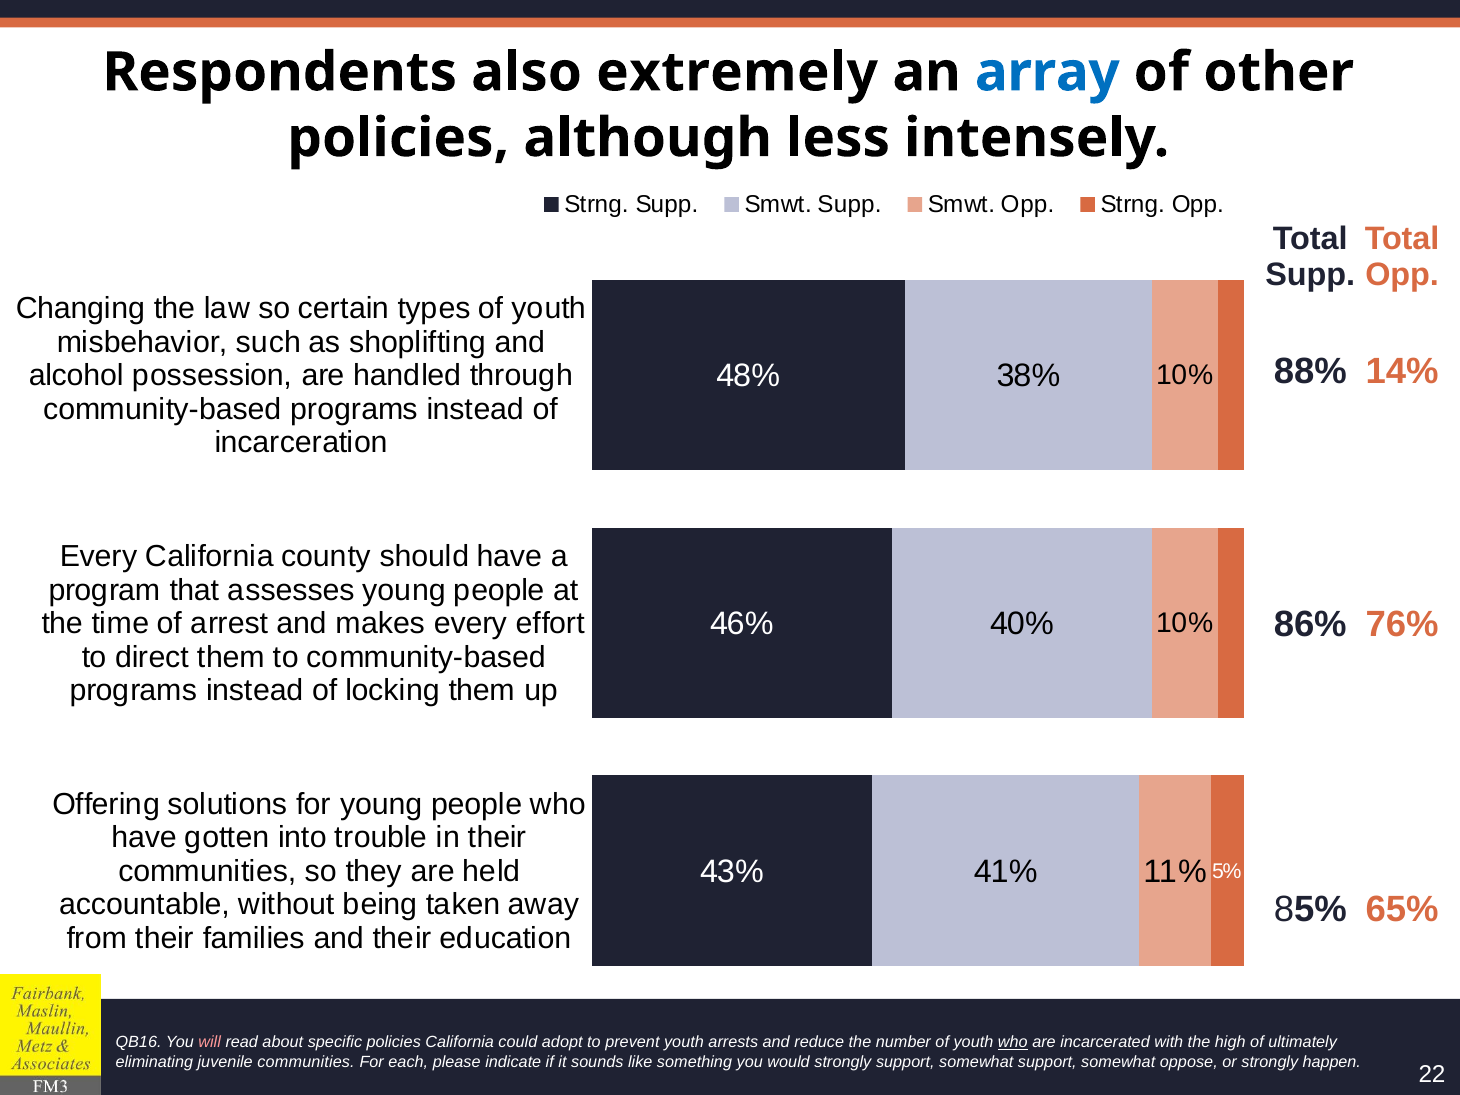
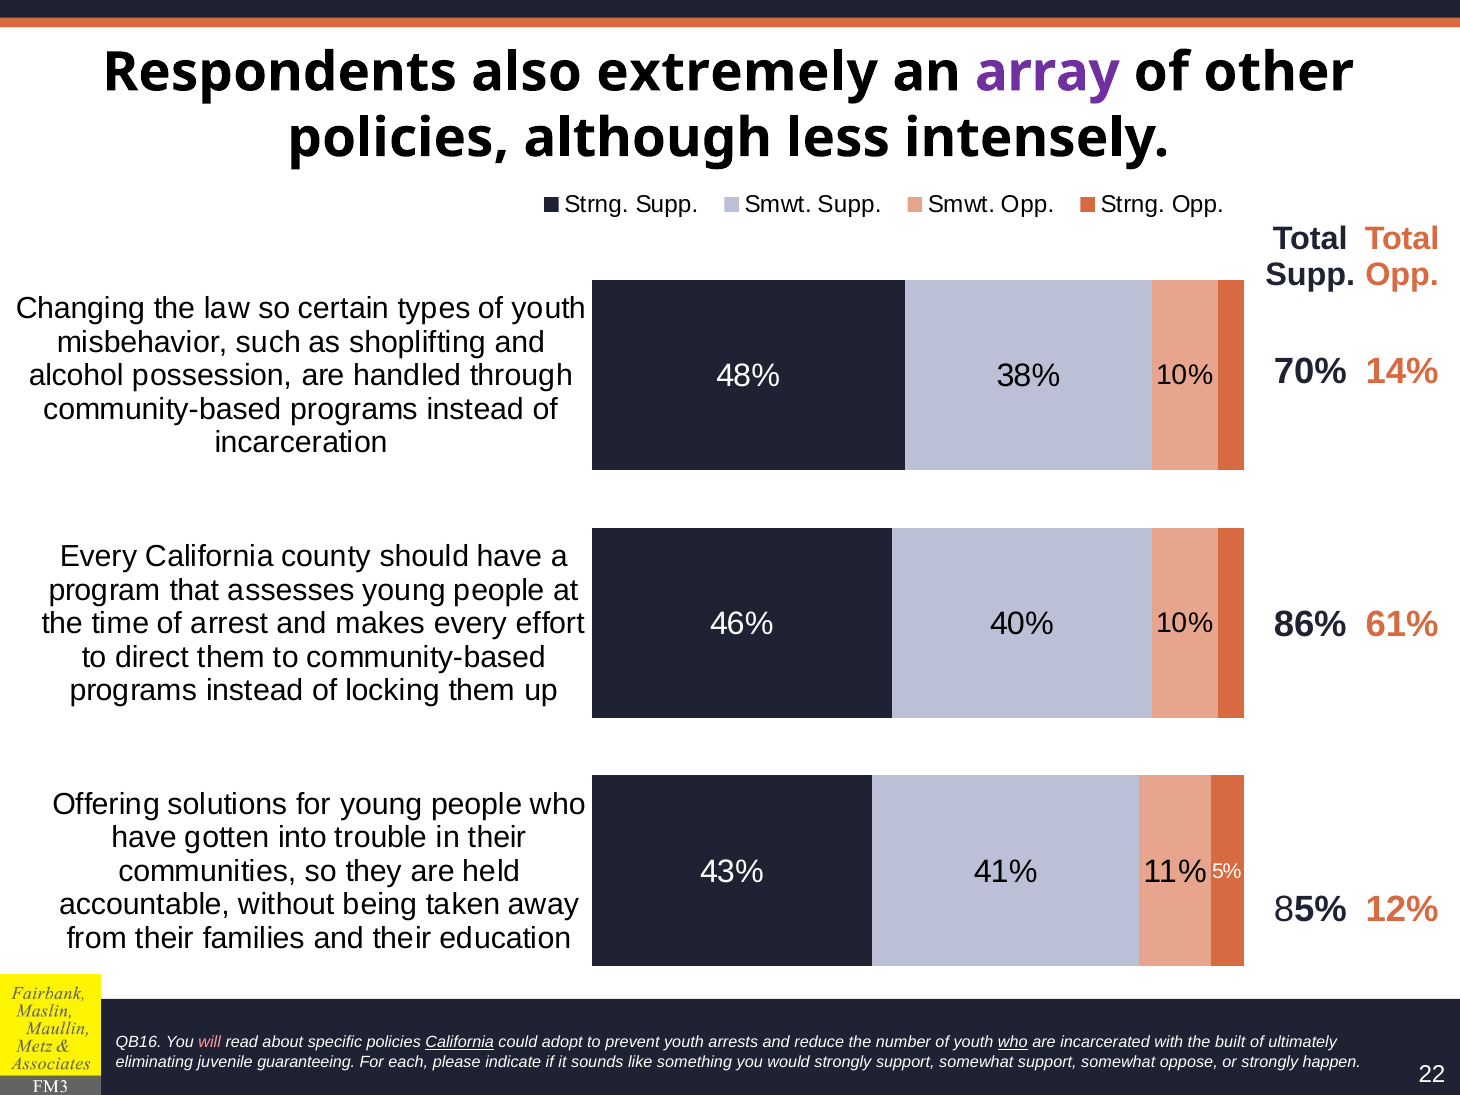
array colour: blue -> purple (1047, 72)
88%: 88% -> 70% (1310, 372)
76%: 76% -> 61% (1402, 624)
65%: 65% -> 12% (1402, 910)
California underline: none -> present (460, 1042)
high: high -> built (1230, 1042)
juvenile communities: communities -> guaranteeing (306, 1062)
